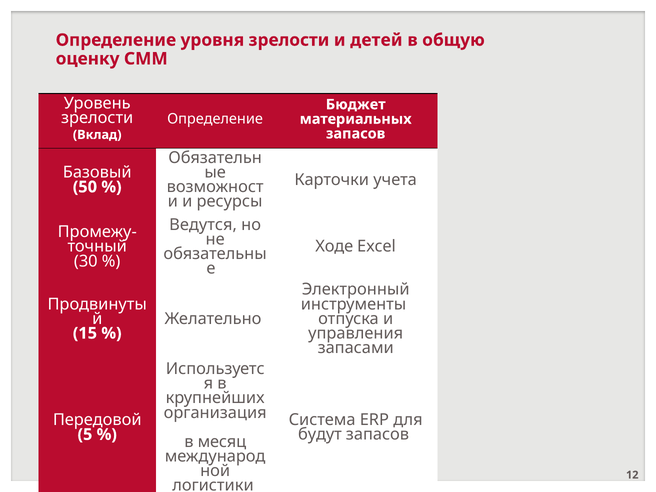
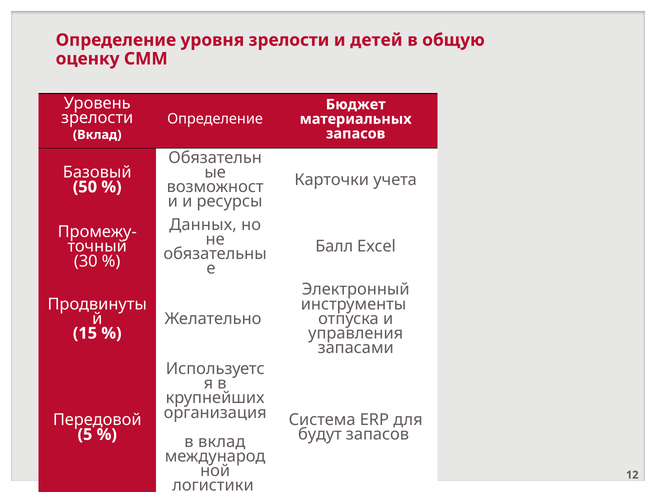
Ведутся: Ведутся -> Данных (203, 225)
Ходе: Ходе -> Балл (334, 247)
в месяц: месяц -> вклад (222, 442)
